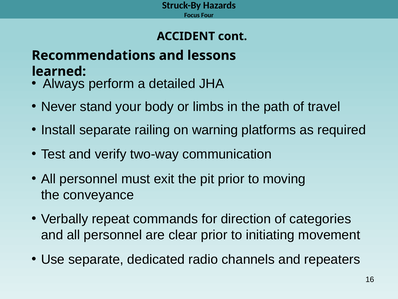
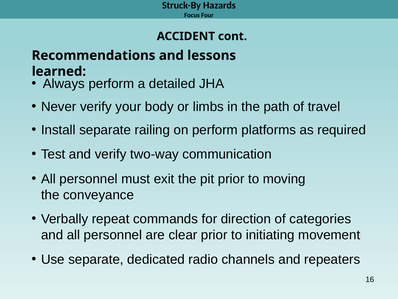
Never stand: stand -> verify (96, 107)
on warning: warning -> perform (215, 130)
